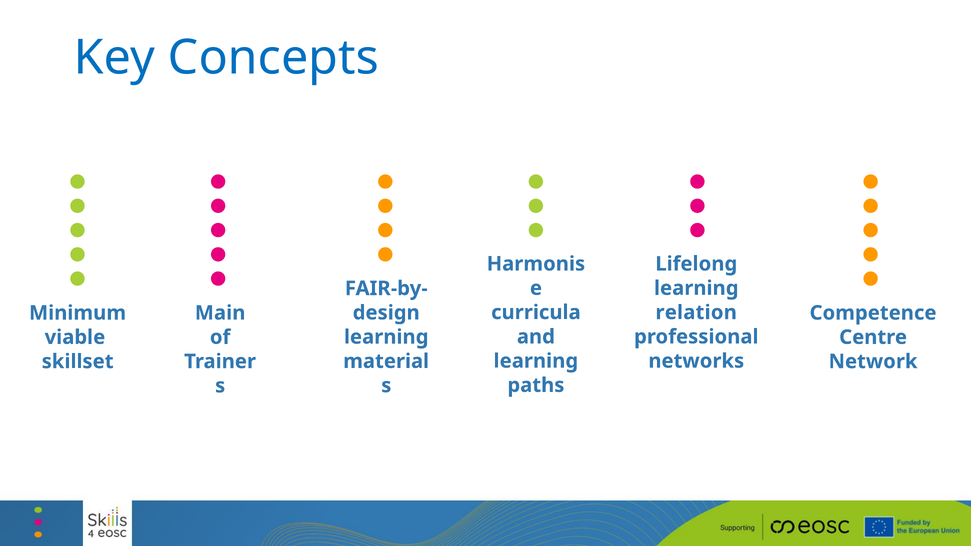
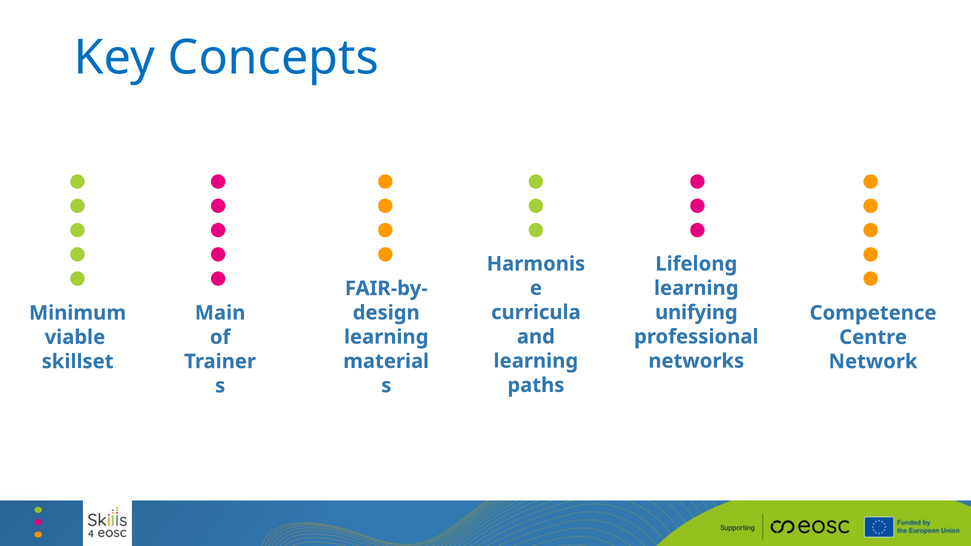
relation: relation -> unifying (696, 313)
